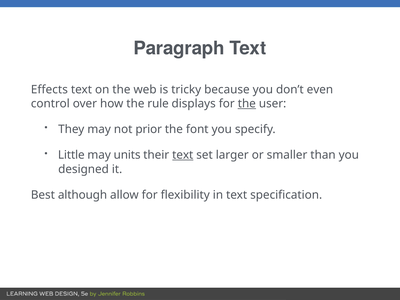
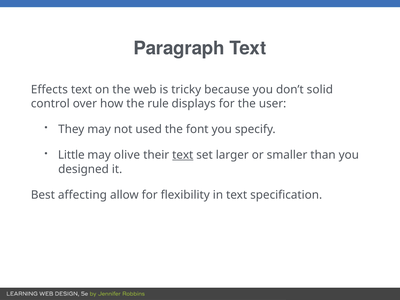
even: even -> solid (320, 89)
the underline: present -> none (247, 104)
prior: prior -> used (149, 129)
units: units -> olive (127, 155)
although: although -> affecting (82, 195)
